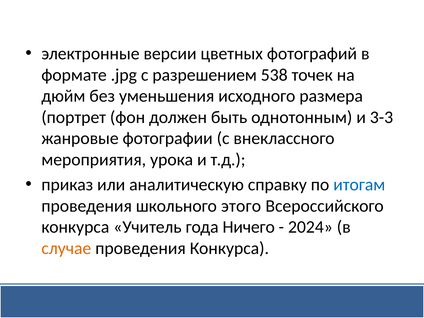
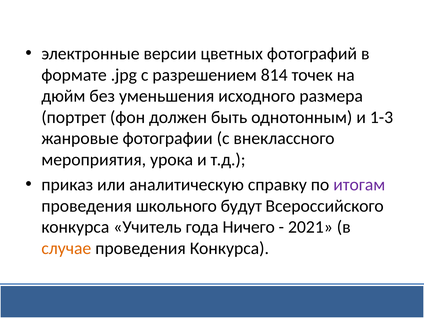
538: 538 -> 814 (274, 75)
3-3: 3-3 -> 1-3 (382, 117)
итогам colour: blue -> purple (359, 185)
этого: этого -> будут (241, 206)
2024: 2024 -> 2021 (310, 227)
